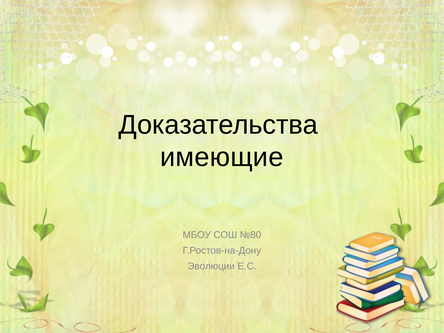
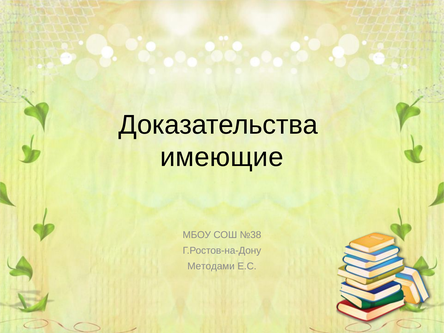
№80: №80 -> №38 (251, 235)
Эволюции: Эволюции -> Методами (211, 266)
